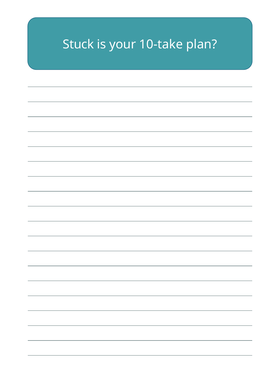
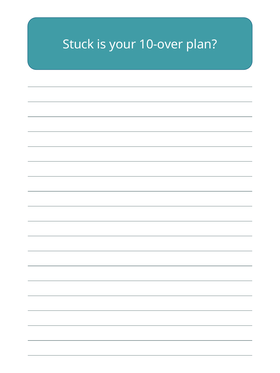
10-take: 10-take -> 10-over (161, 44)
